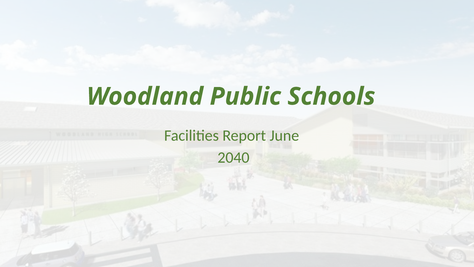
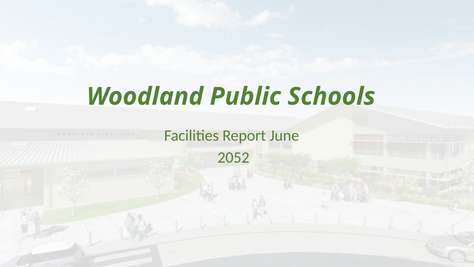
2040: 2040 -> 2052 (233, 158)
